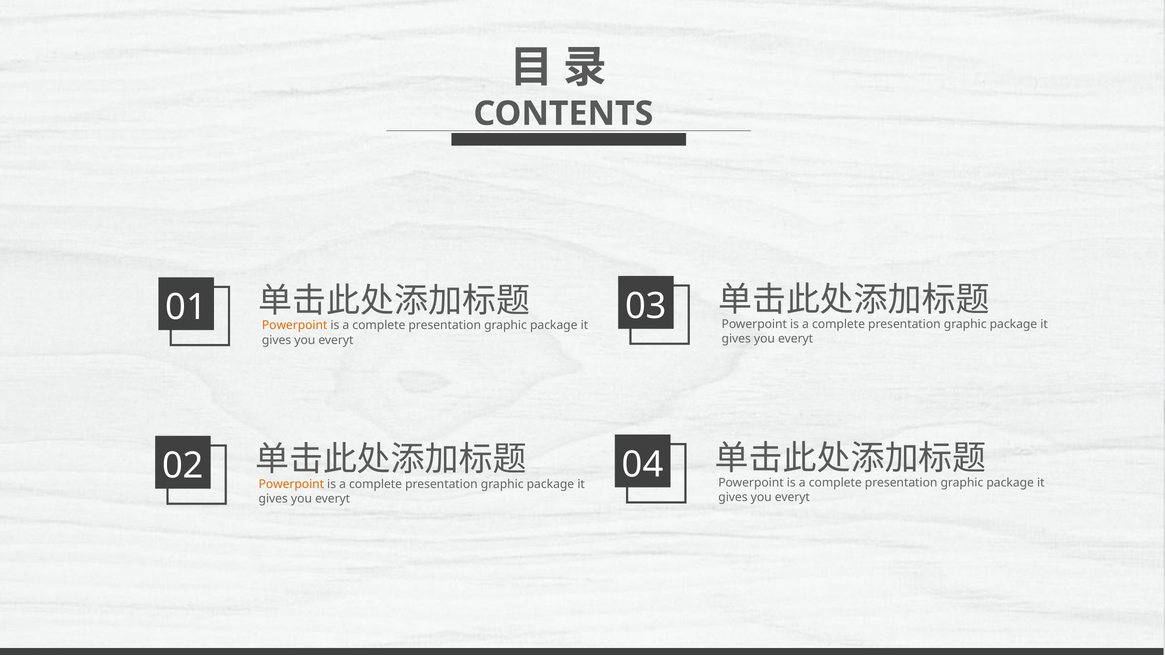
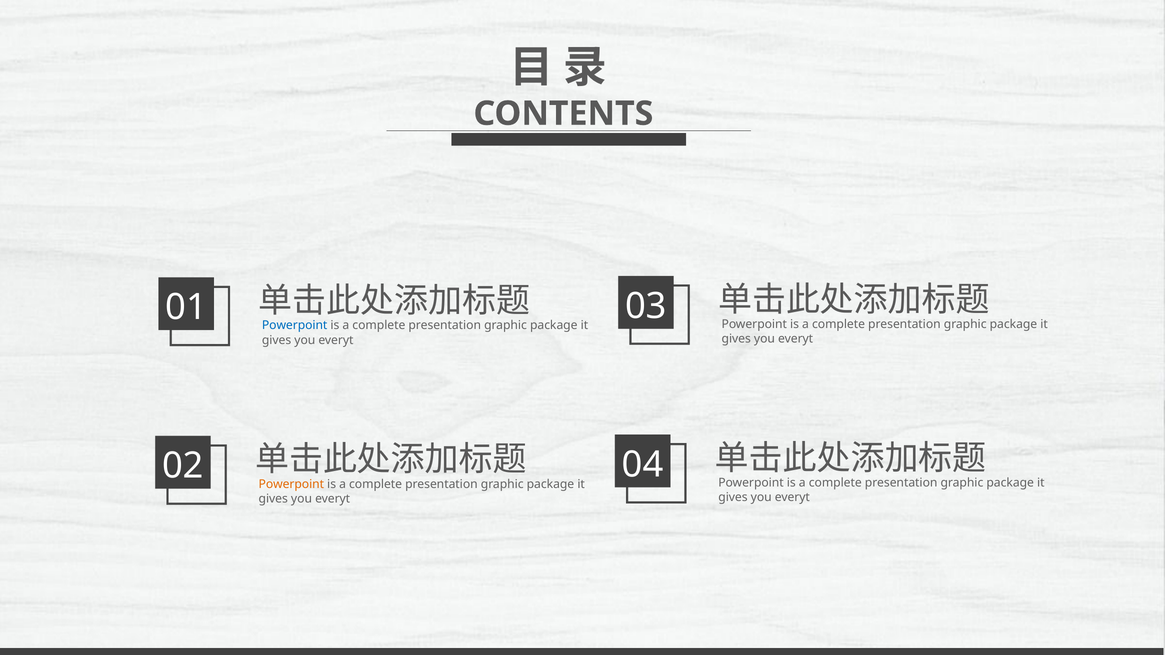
Powerpoint colour: orange -> blue (295, 326)
